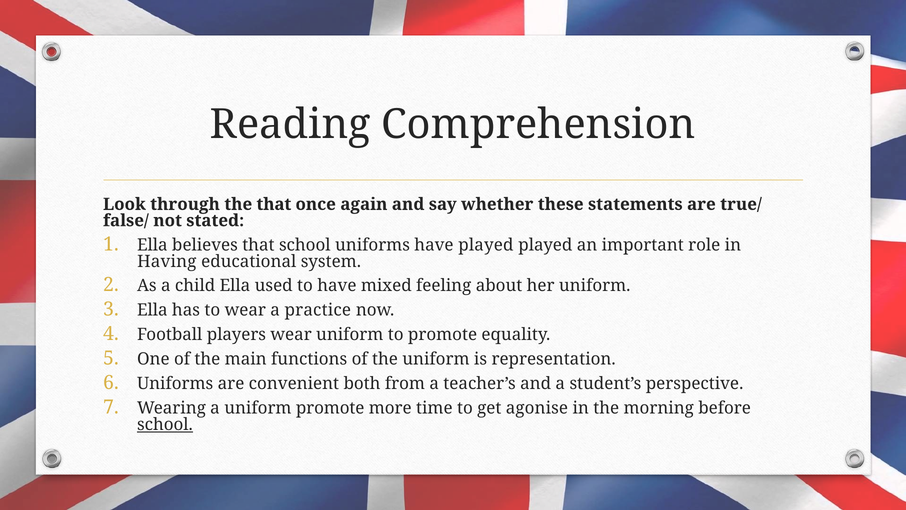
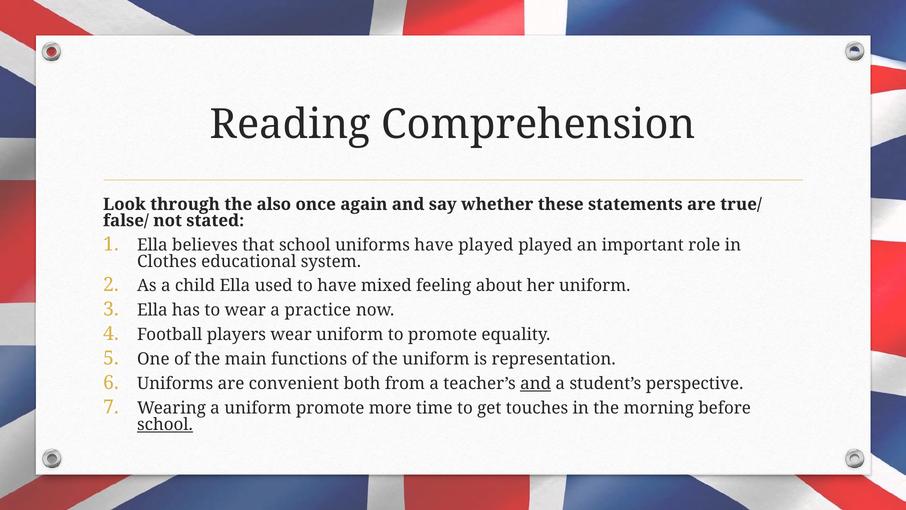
the that: that -> also (274, 204)
Having: Having -> Clothes (167, 261)
and underline: none -> present (536, 383)
agonise: agonise -> touches (537, 408)
